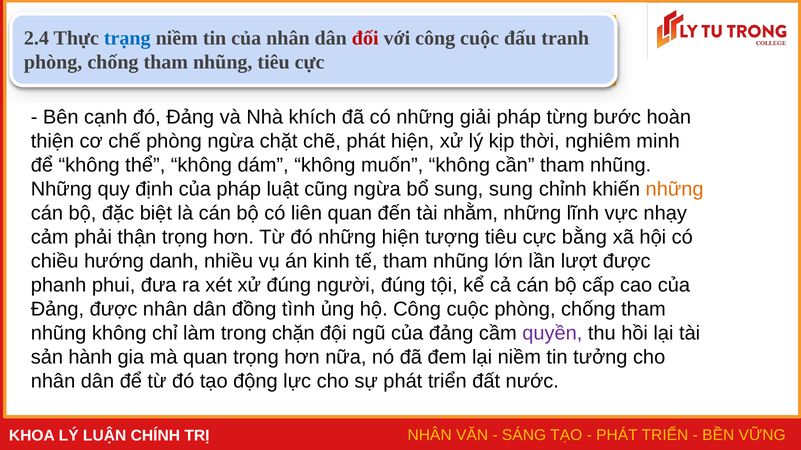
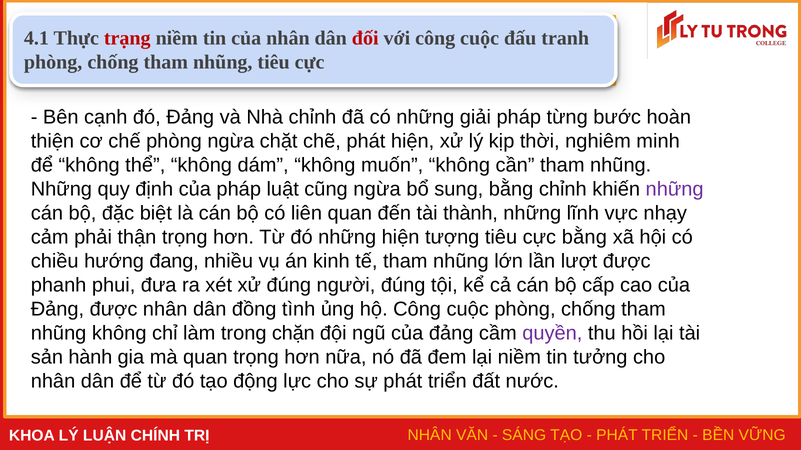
2.4: 2.4 -> 4.1 (36, 38)
trạng colour: blue -> red (127, 38)
Nhà khích: khích -> chỉnh (312, 117)
sung sung: sung -> bằng (511, 189)
những colour: orange -> purple (675, 189)
nhằm: nhằm -> thành (471, 213)
danh: danh -> đang (174, 261)
